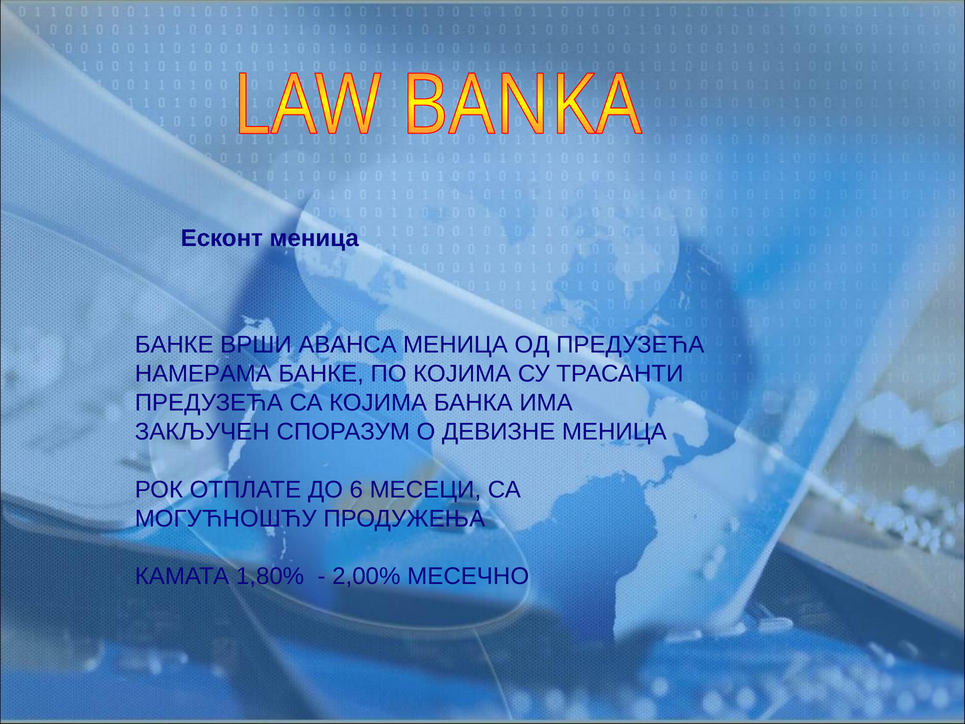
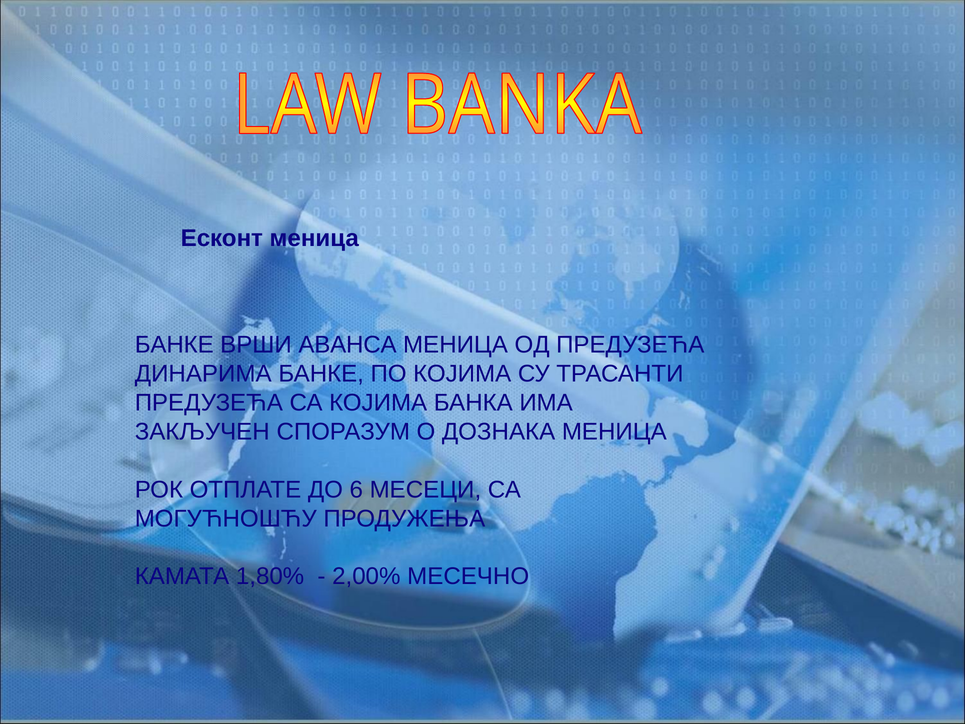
НАМЕРАМА: НАМЕРАМА -> ДИНАРИМА (203, 374)
ДЕВИЗНЕ: ДЕВИЗНЕ -> ДОЗНАКА (499, 432)
